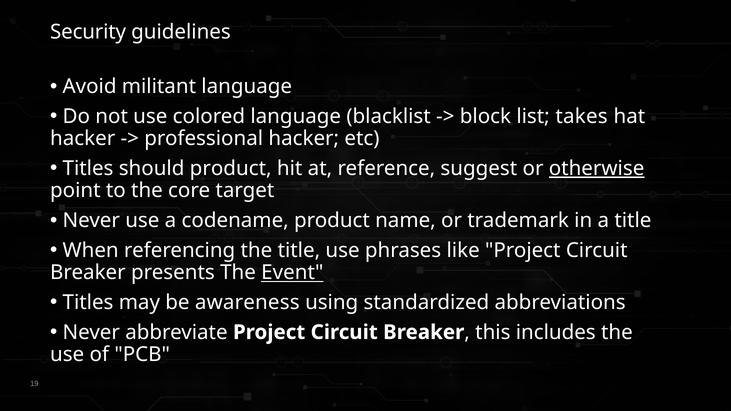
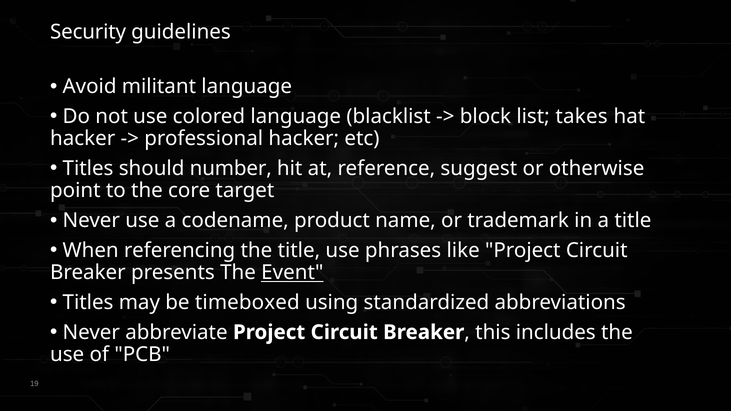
should product: product -> number (231, 169)
otherwise underline: present -> none (597, 169)
awareness: awareness -> timeboxed (247, 303)
